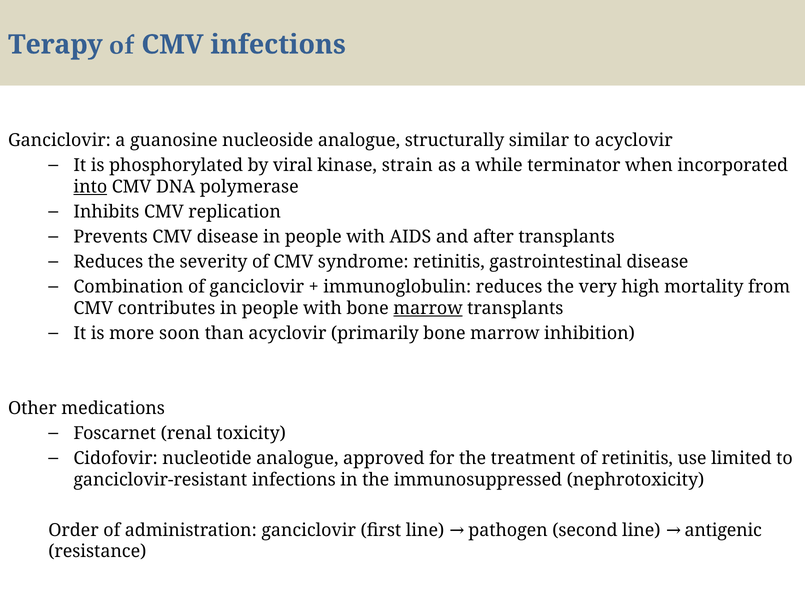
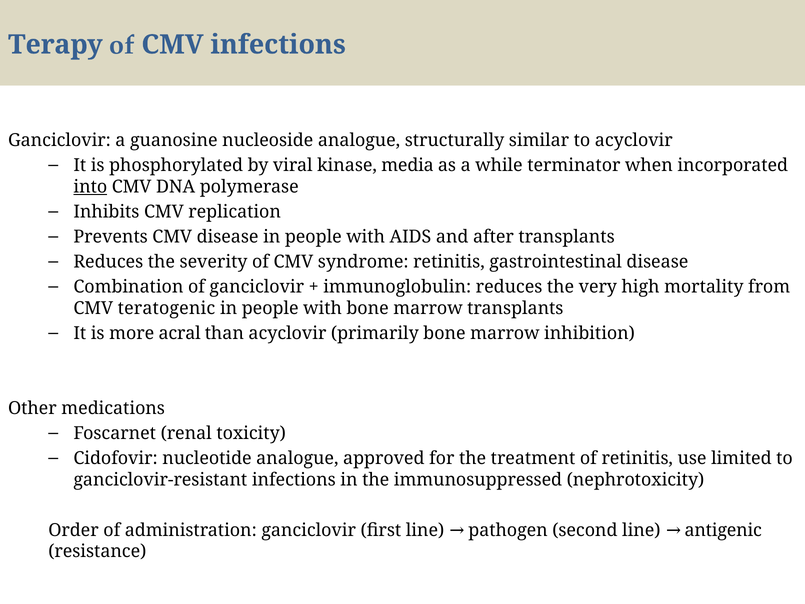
strain: strain -> media (408, 165)
contributes: contributes -> teratogenic (166, 308)
marrow underline: present -> none (428, 308)
soon: soon -> acral (180, 333)
